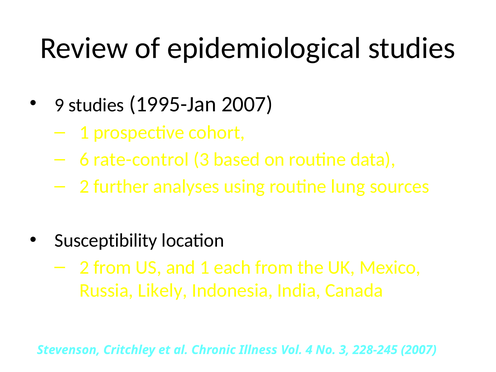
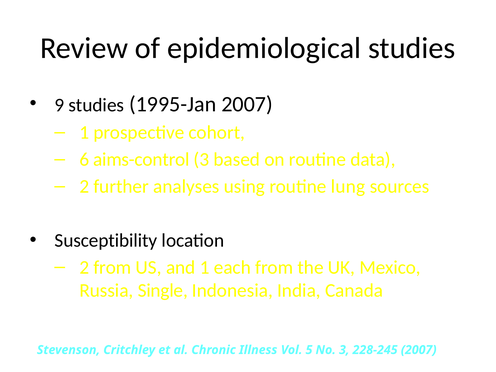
rate-control: rate-control -> aims-control (141, 159)
Likely: Likely -> Single (163, 290)
4: 4 -> 5 (309, 350)
